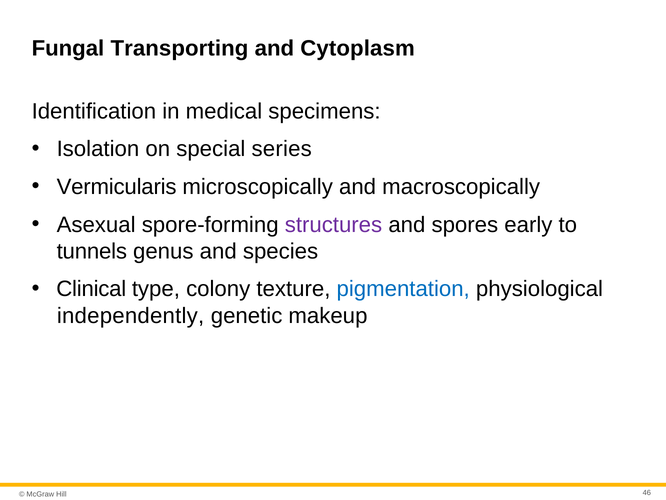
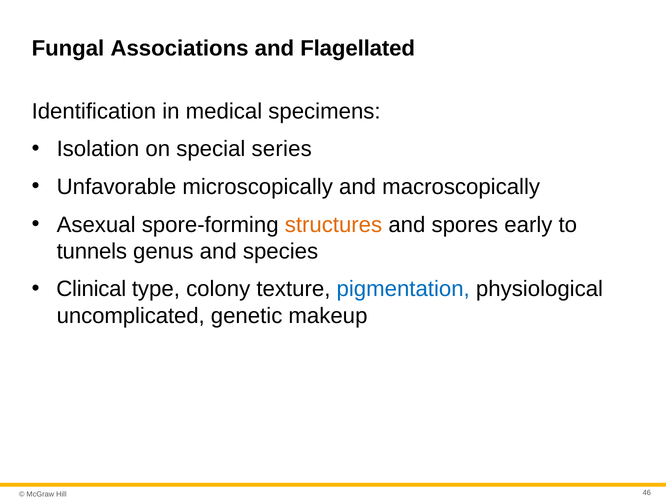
Transporting: Transporting -> Associations (180, 48)
Cytoplasm: Cytoplasm -> Flagellated (358, 48)
Vermicularis: Vermicularis -> Unfavorable (116, 187)
structures colour: purple -> orange (333, 224)
independently: independently -> uncomplicated (131, 315)
